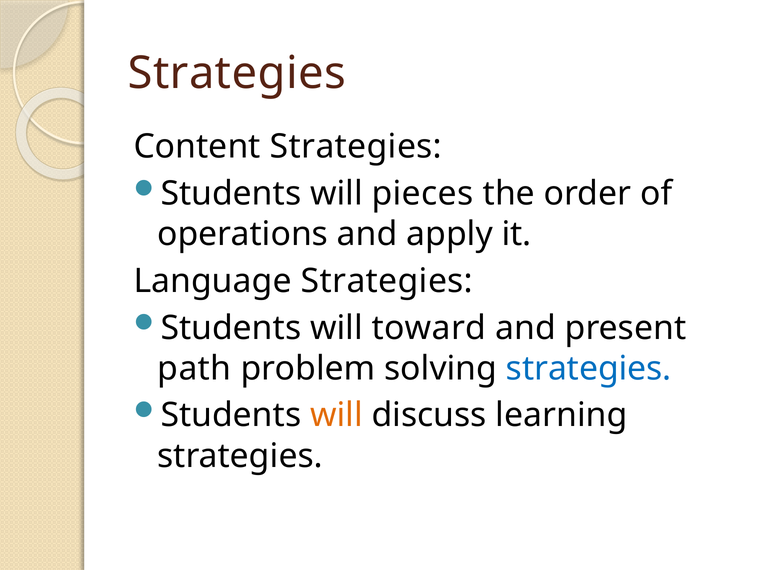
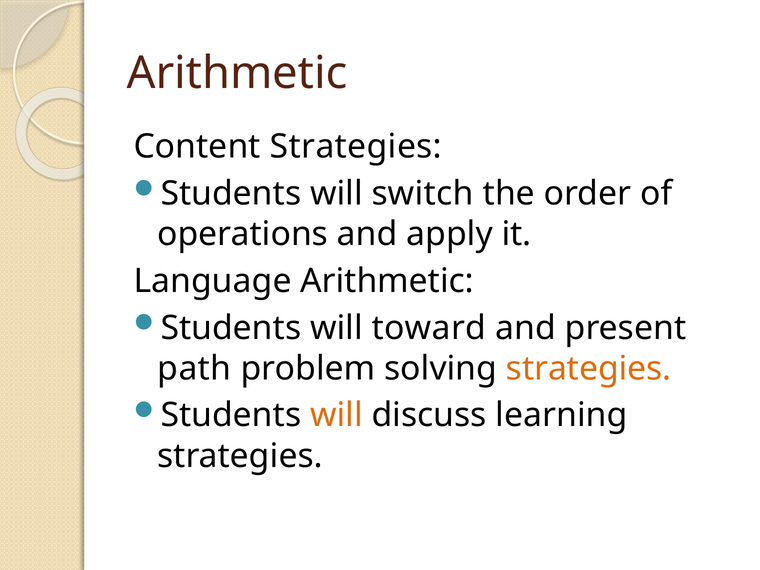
Strategies: Strategies -> Arithmetic (237, 73)
pieces: pieces -> switch (423, 194)
Language Strategies: Strategies -> Arithmetic (387, 281)
strategies colour: blue -> orange (589, 368)
